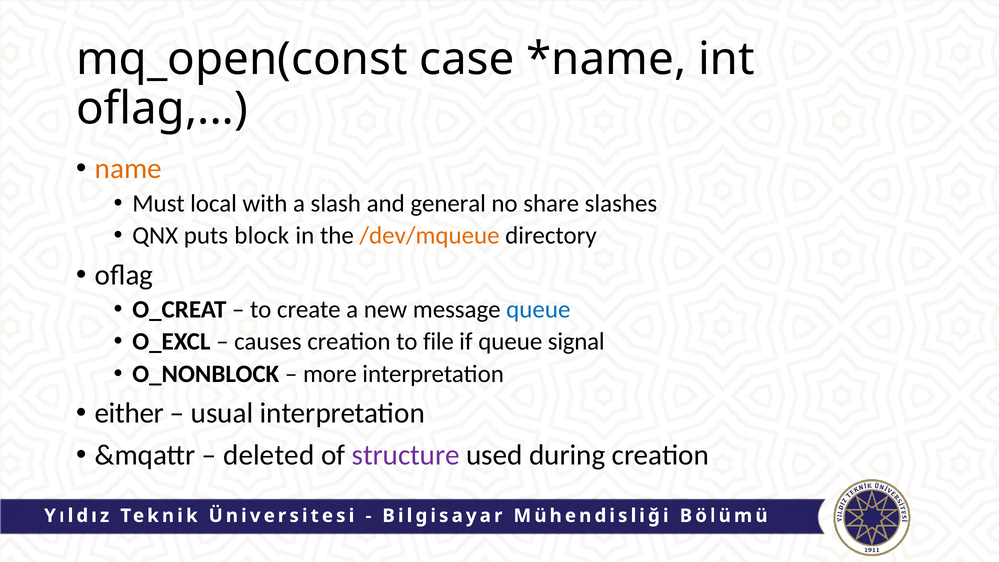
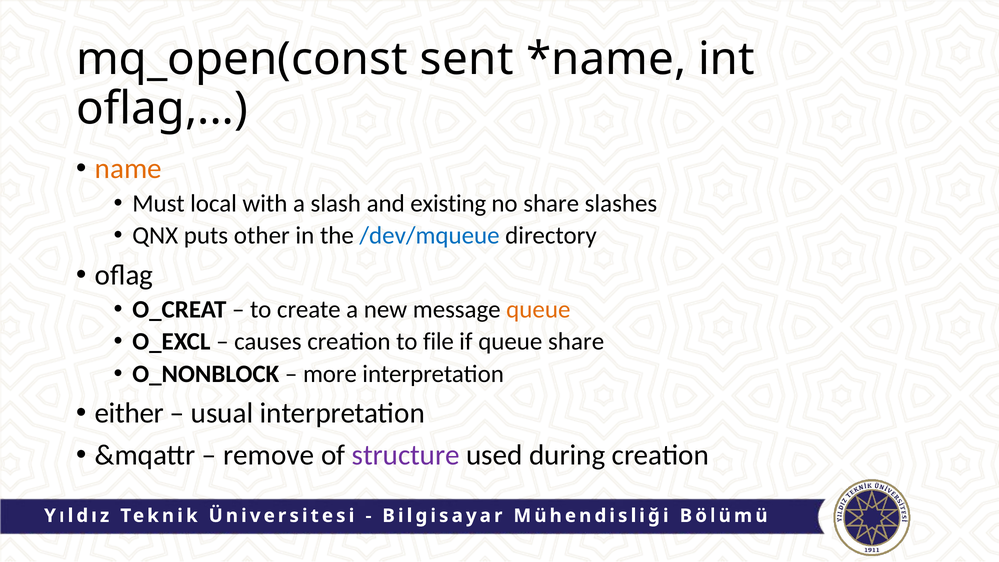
case: case -> sent (467, 59)
general: general -> existing (448, 203)
block: block -> other (262, 235)
/dev/mqueue colour: orange -> blue (430, 235)
queue colour: blue -> orange (538, 309)
queue signal: signal -> share (576, 342)
deleted: deleted -> remove (269, 455)
